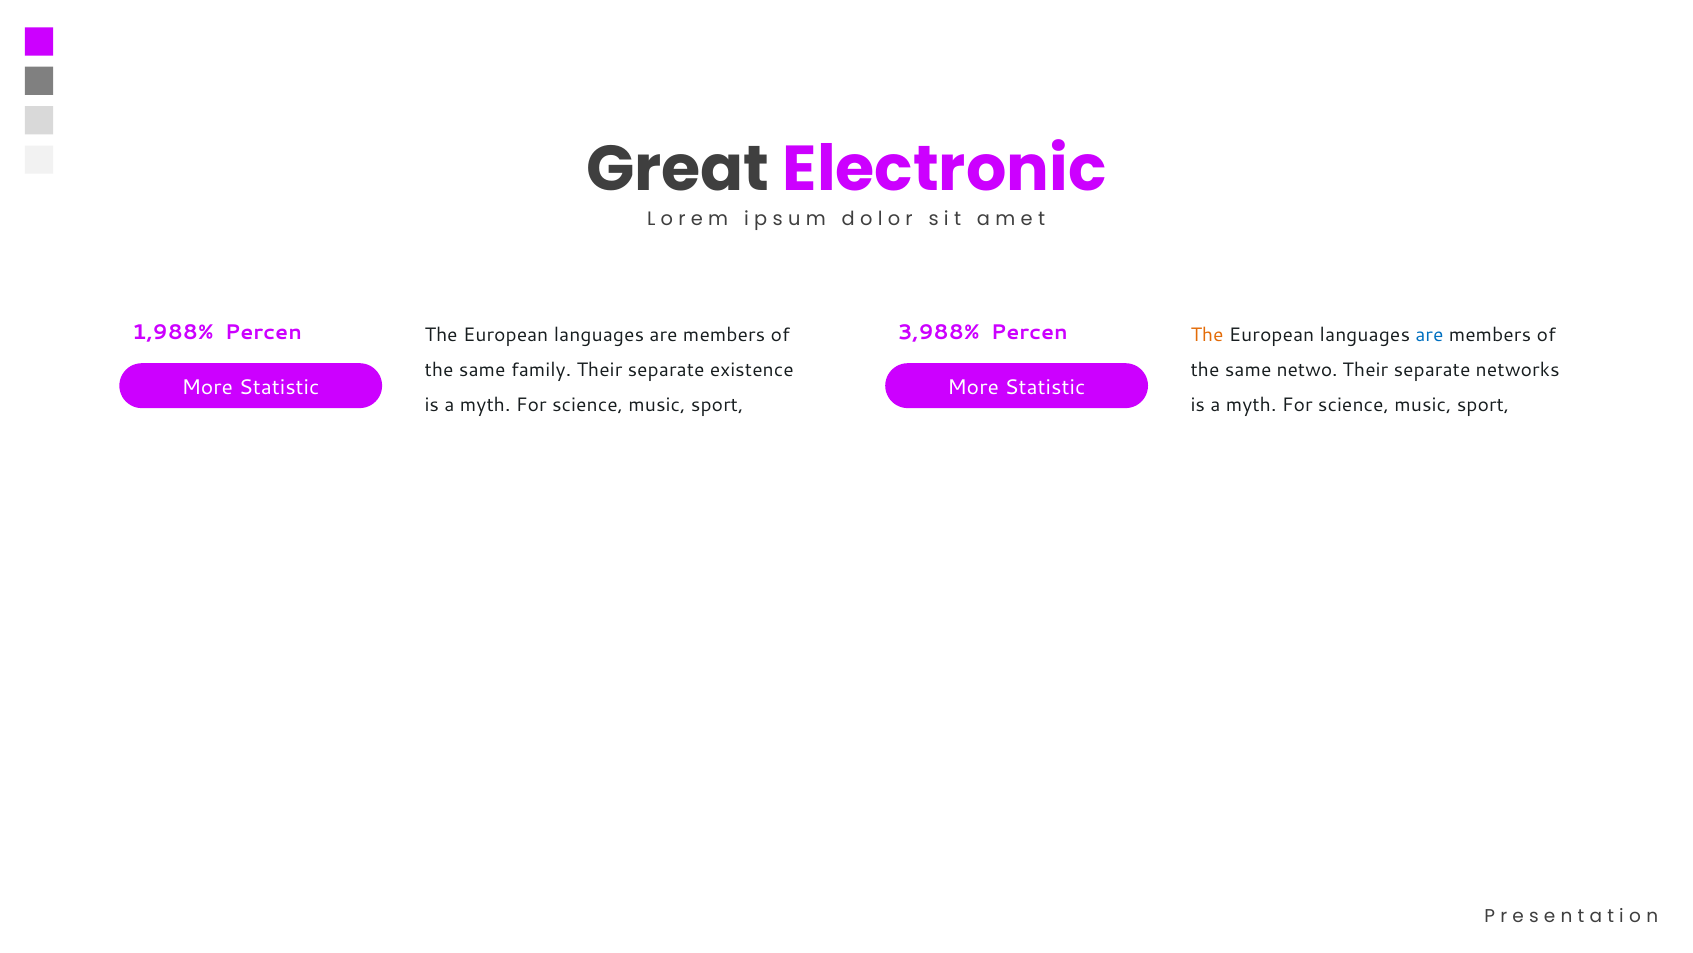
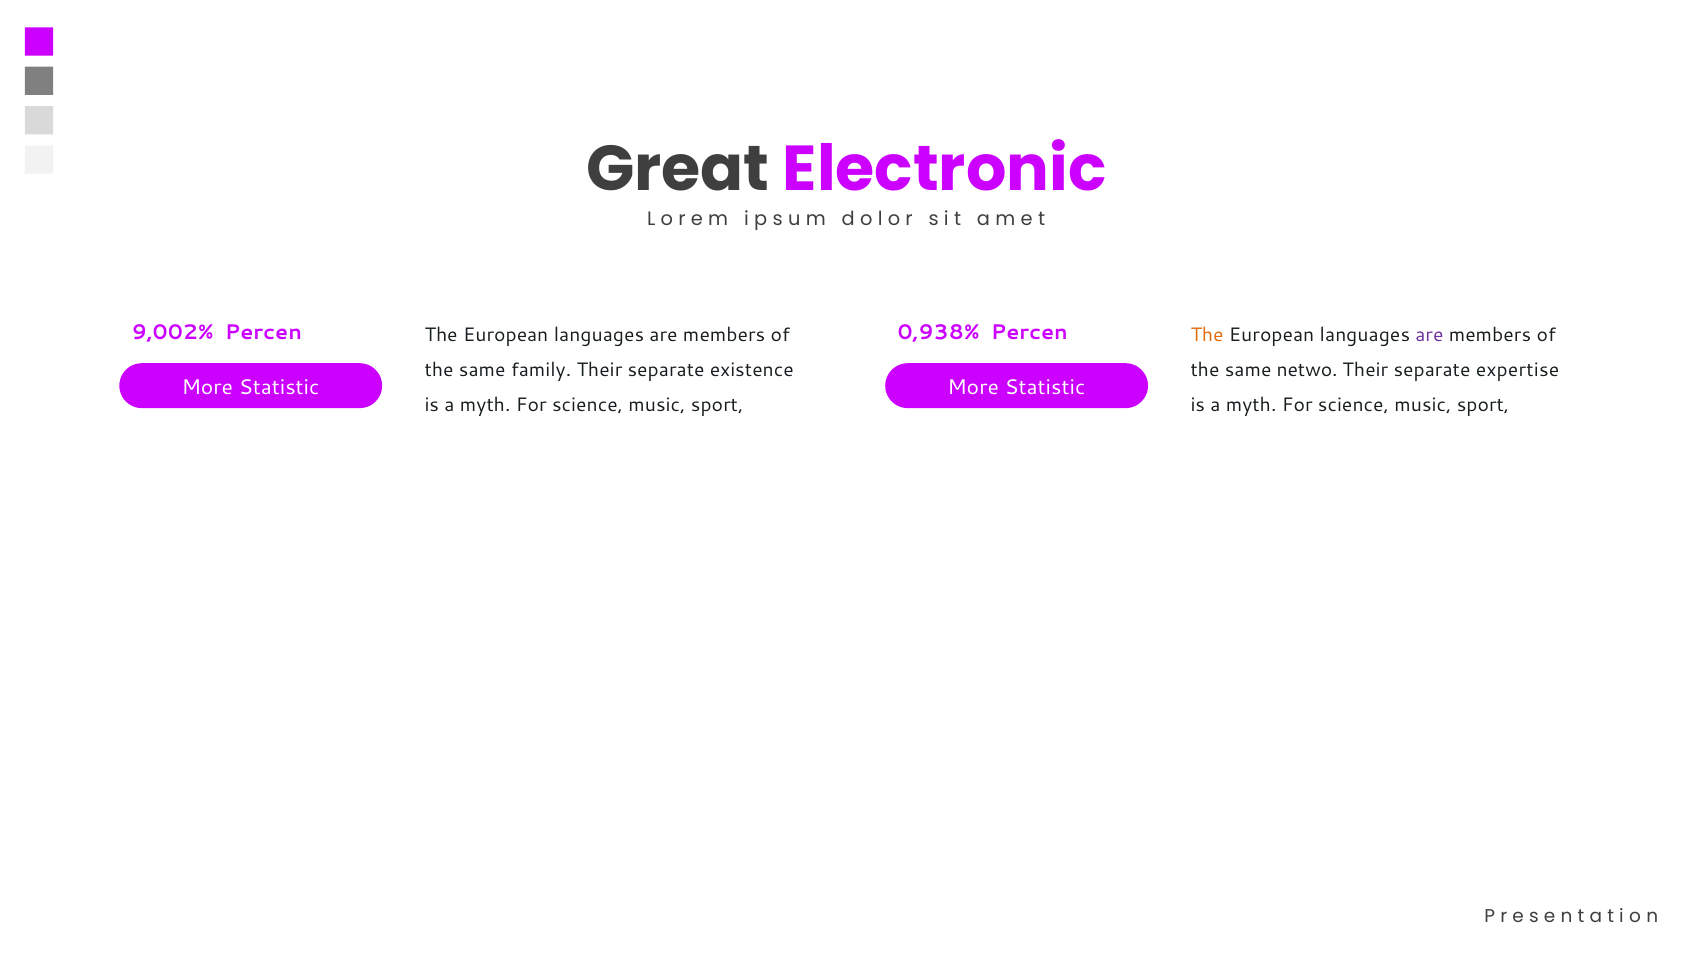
1,988%: 1,988% -> 9,002% (173, 332)
3,988%: 3,988% -> 0,938% (938, 332)
are colour: blue -> purple (1429, 335)
networks: networks -> expertise (1518, 369)
